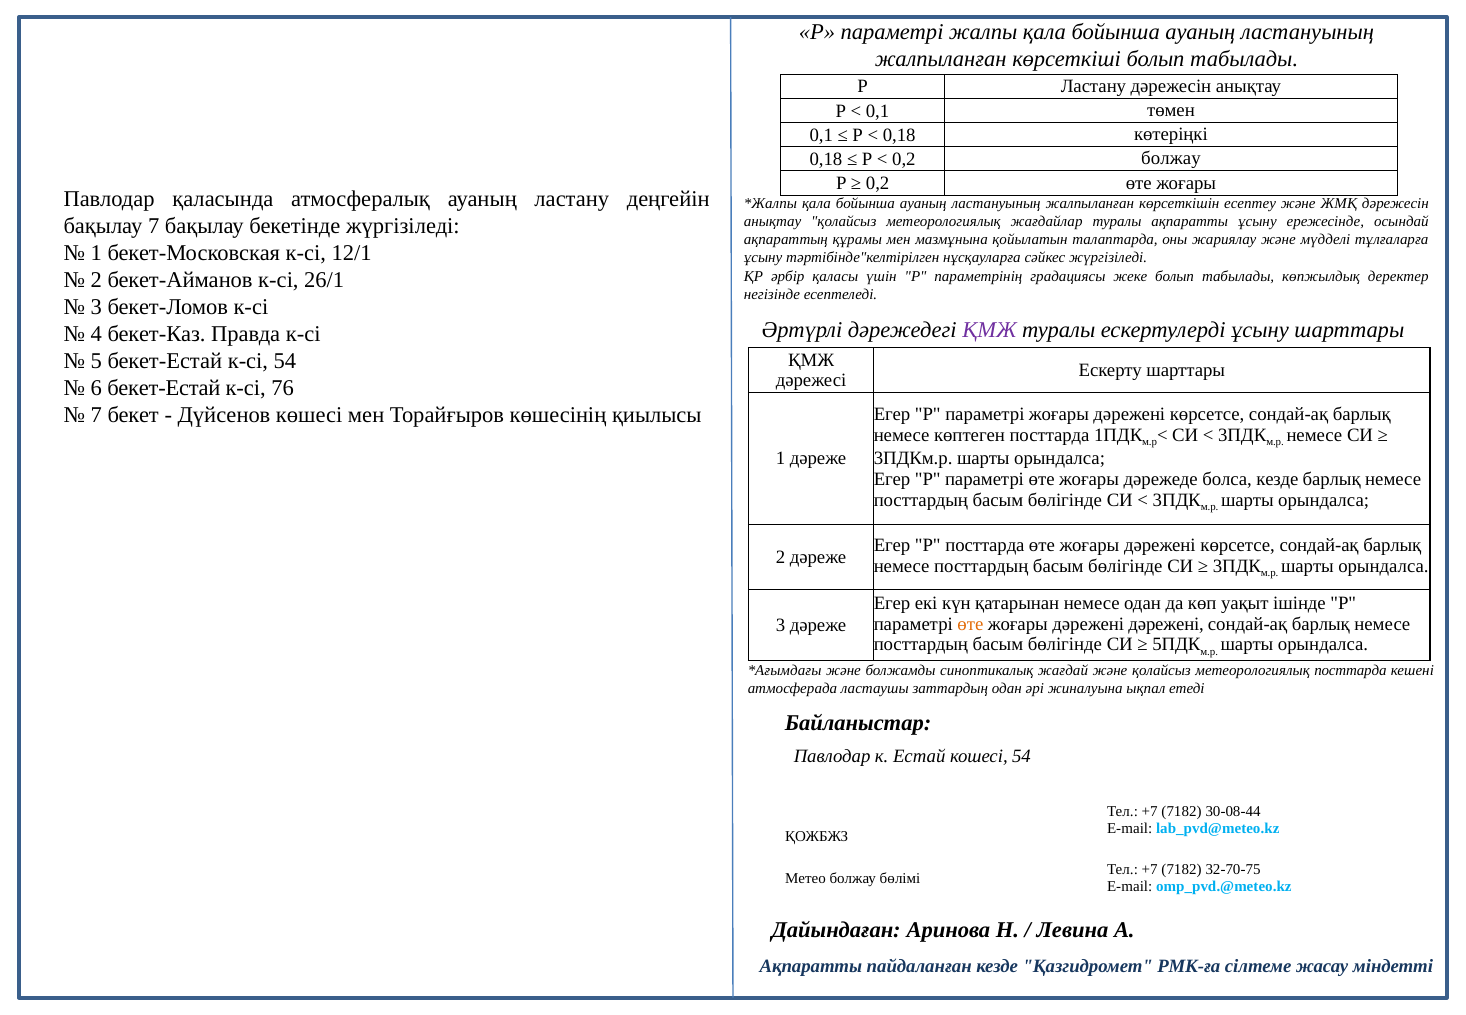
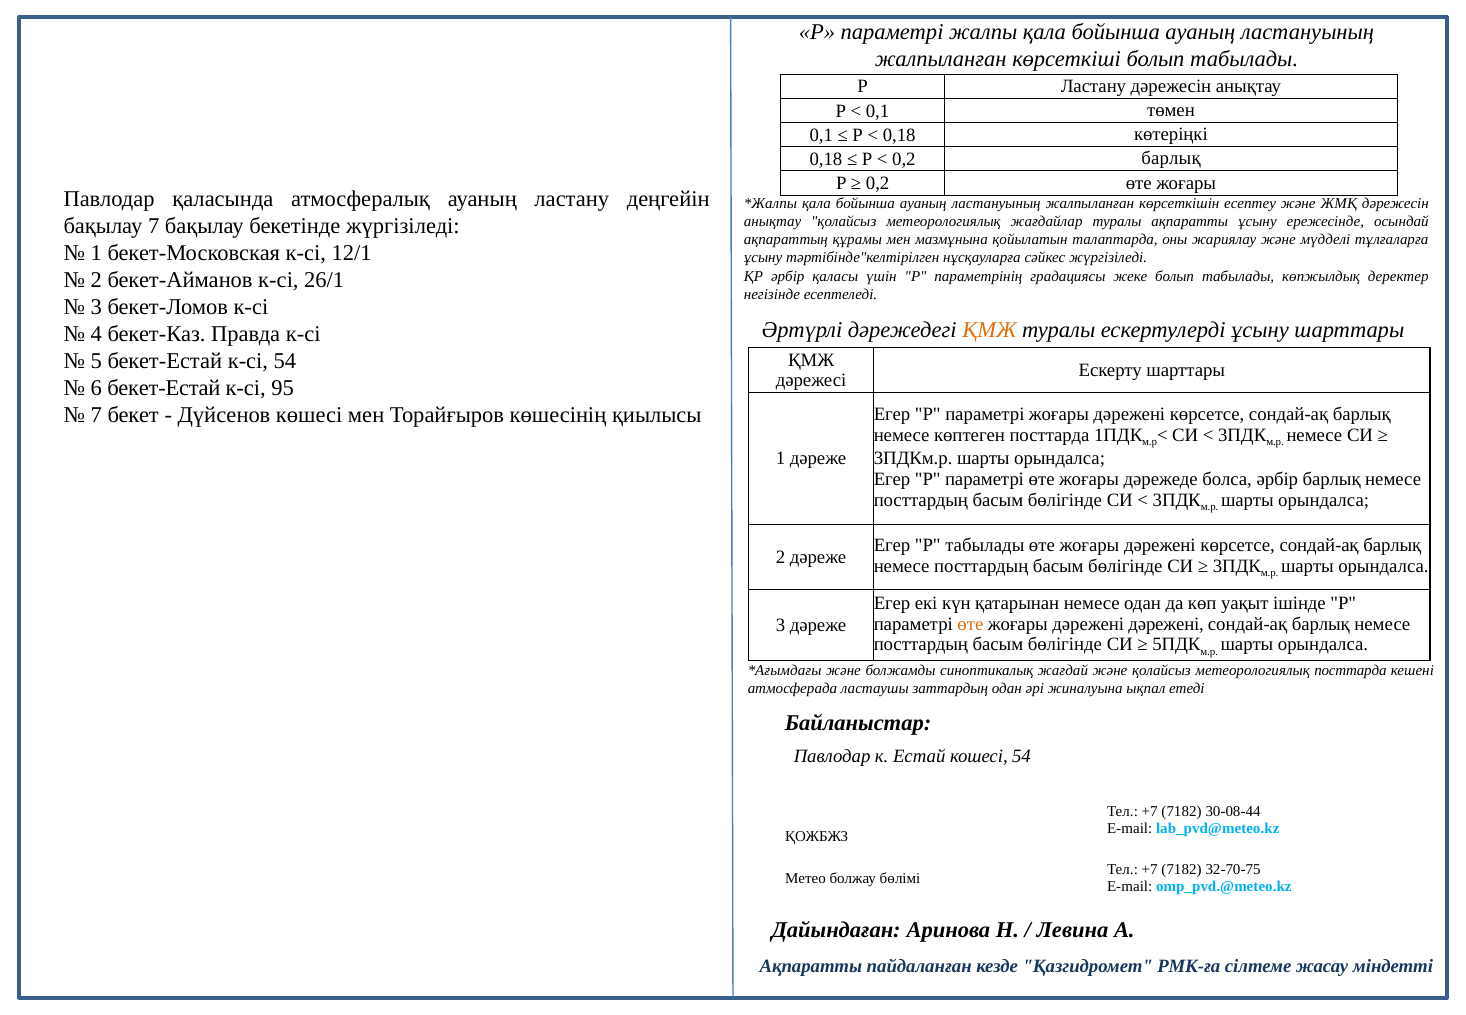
0,2 болжау: болжау -> барлық (1171, 159)
ҚМЖ colour: purple -> orange (990, 330)
76: 76 -> 95 (283, 388)
болса кезде: кезде -> әрбір (1277, 479)
Р посттарда: посттарда -> табылады (985, 545)
